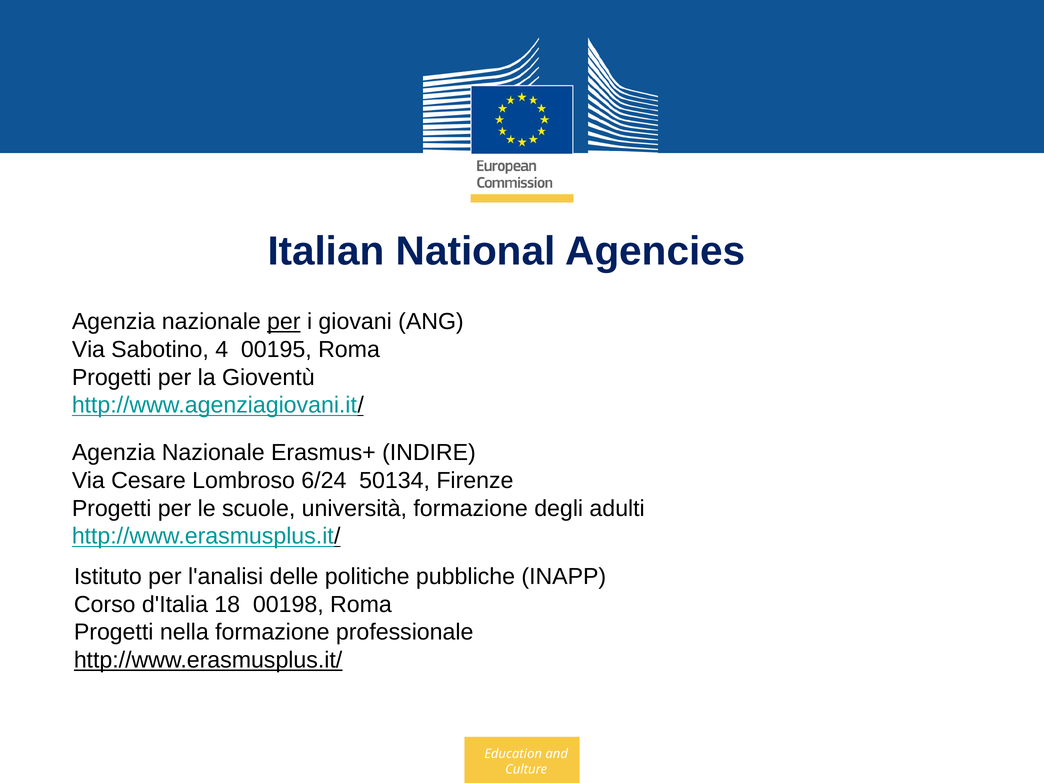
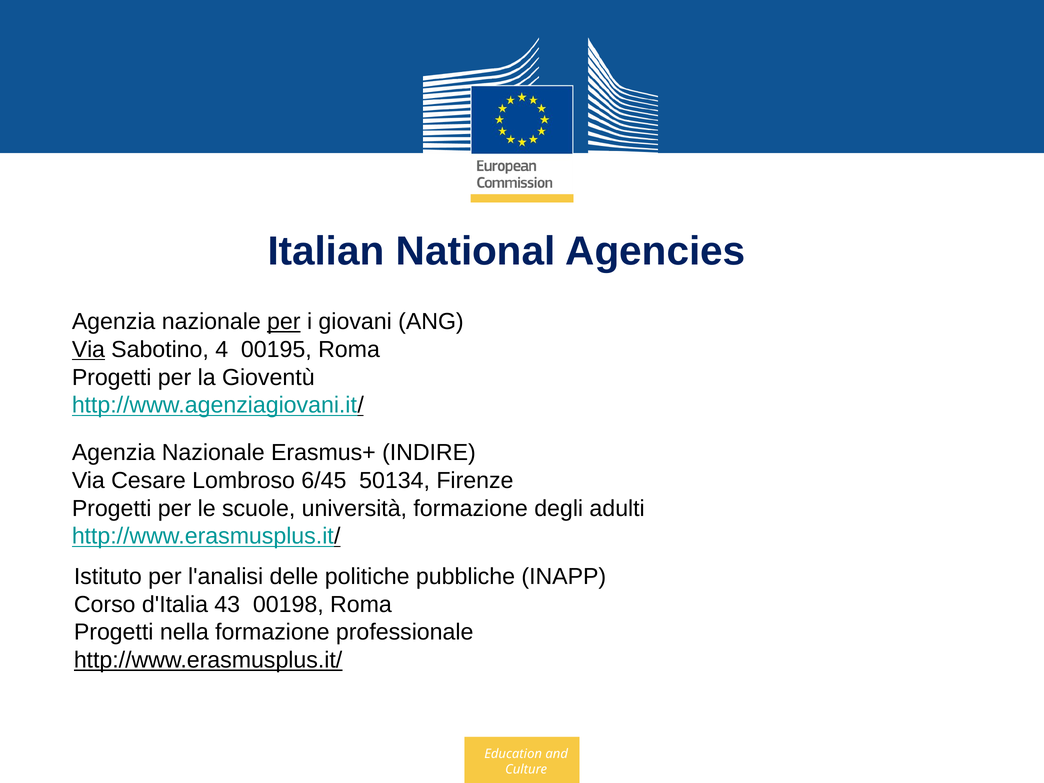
Via underline: none -> present (88, 350)
6/24: 6/24 -> 6/45 (324, 481)
18: 18 -> 43 (227, 604)
